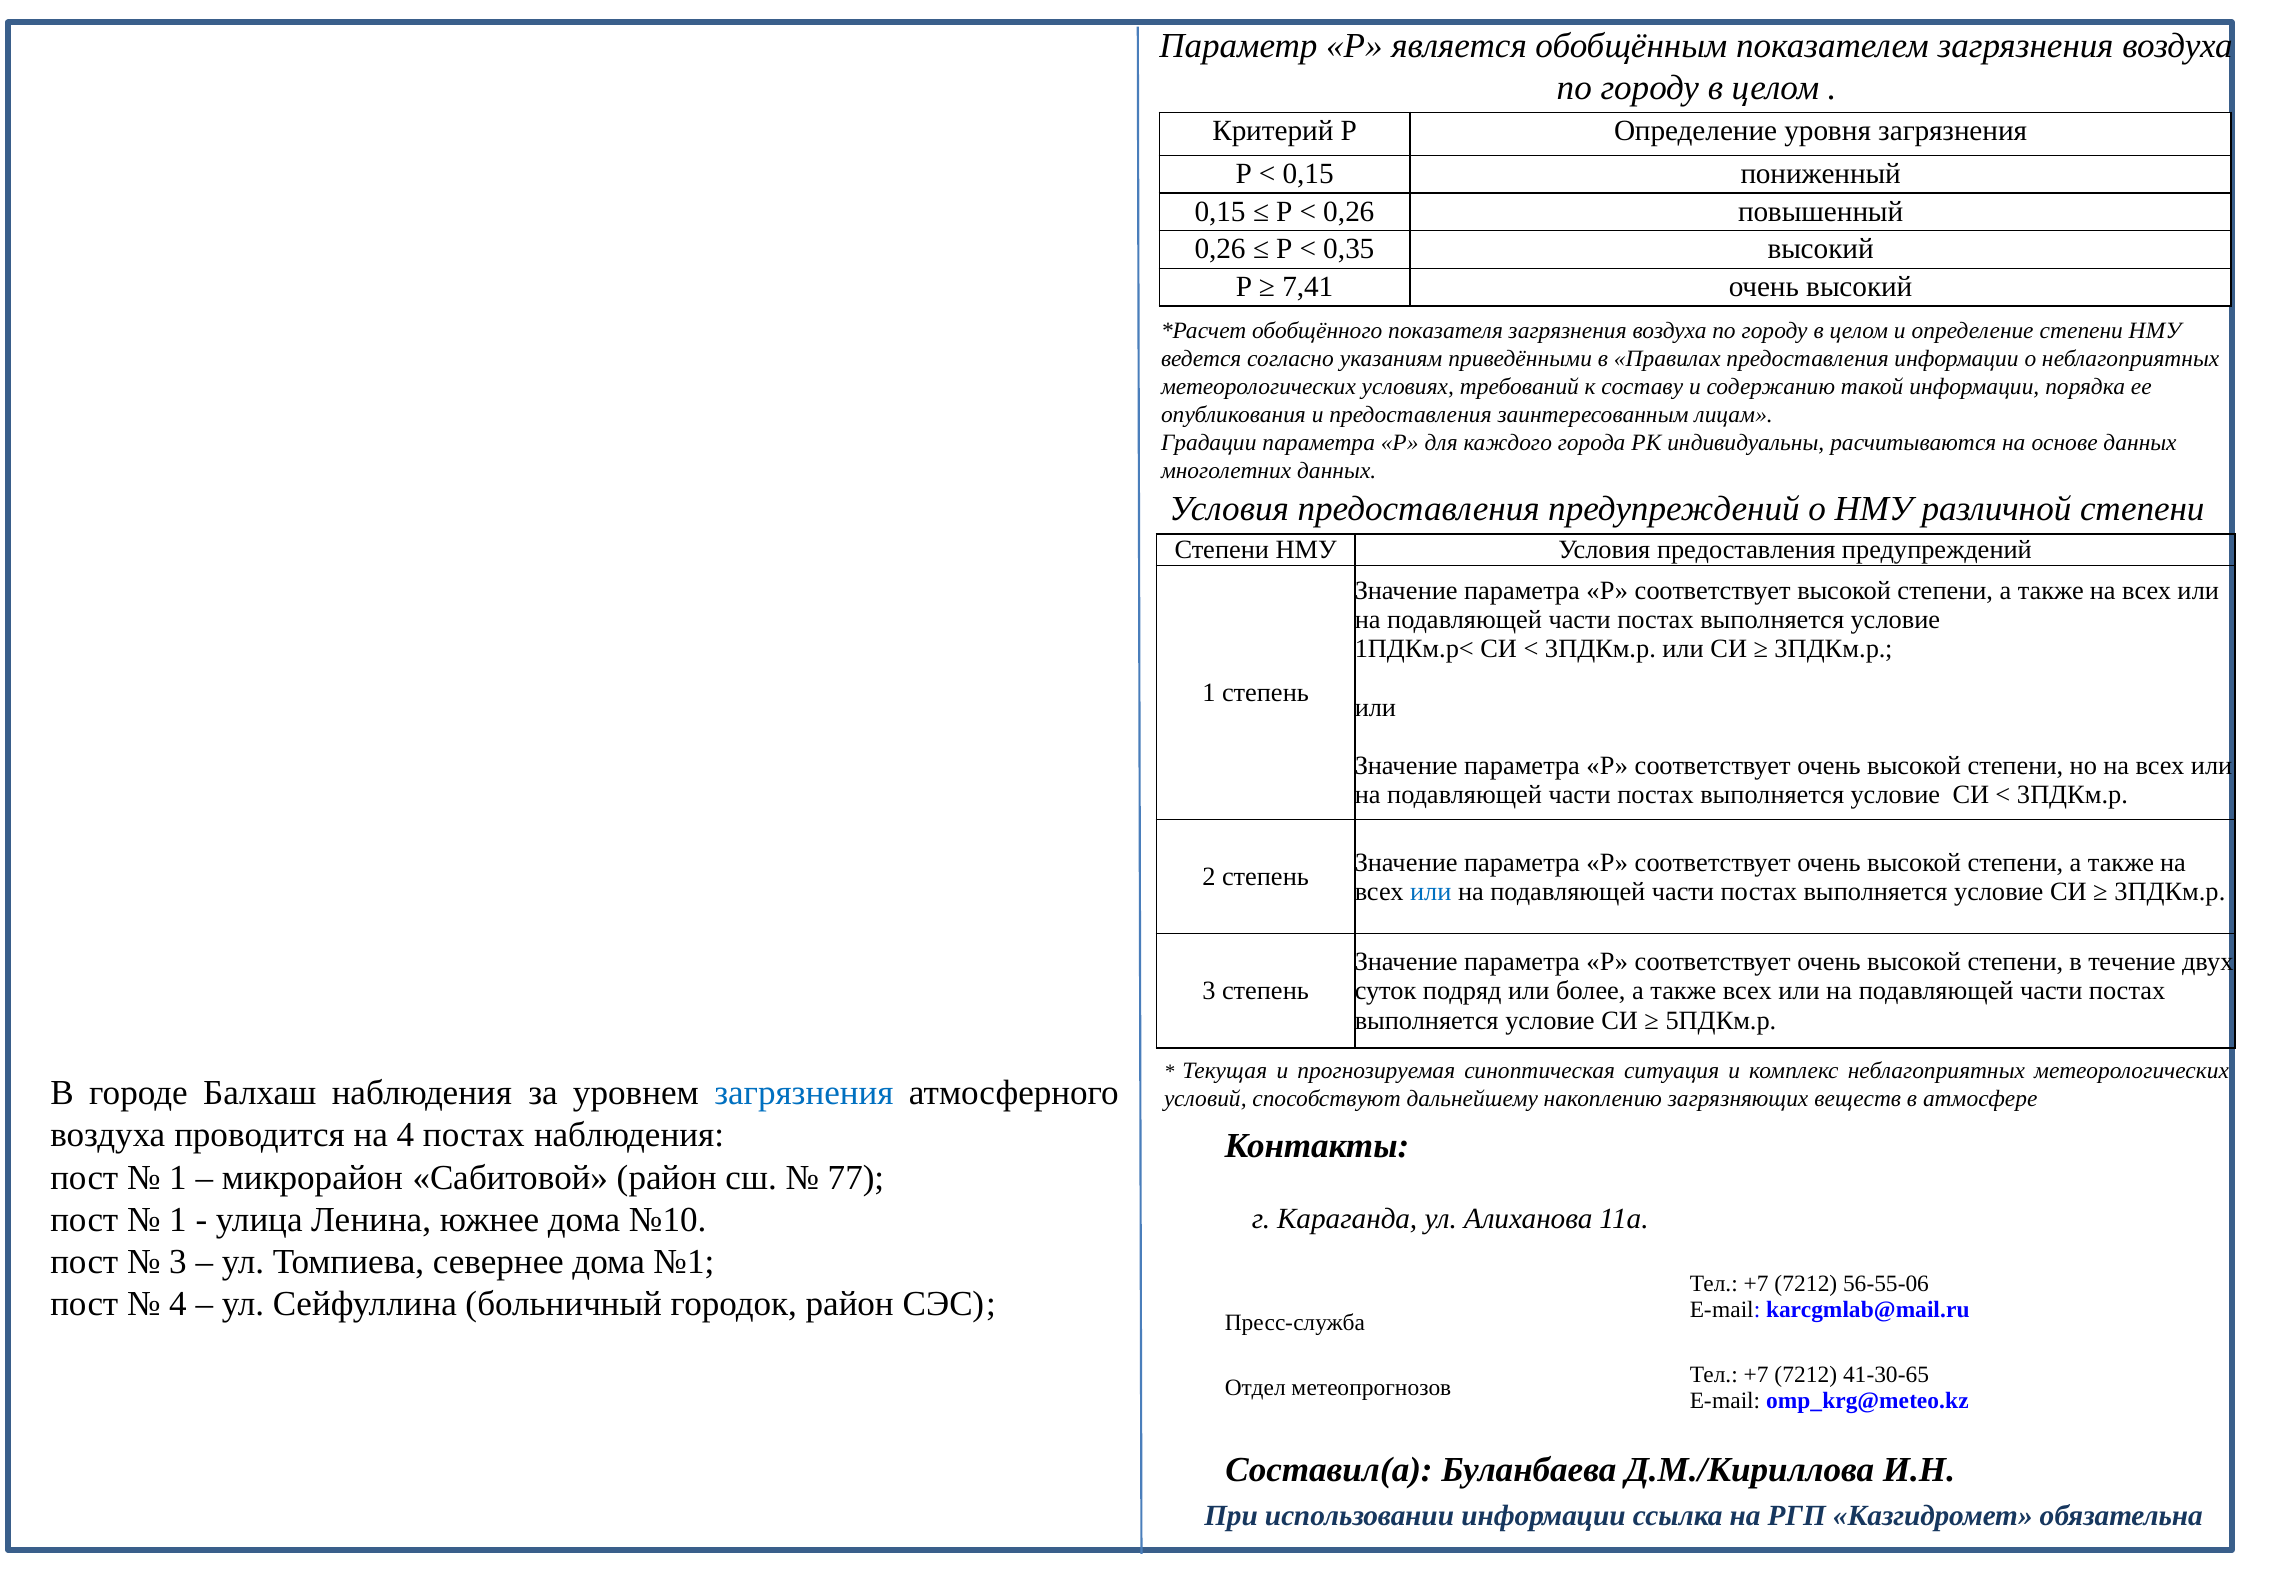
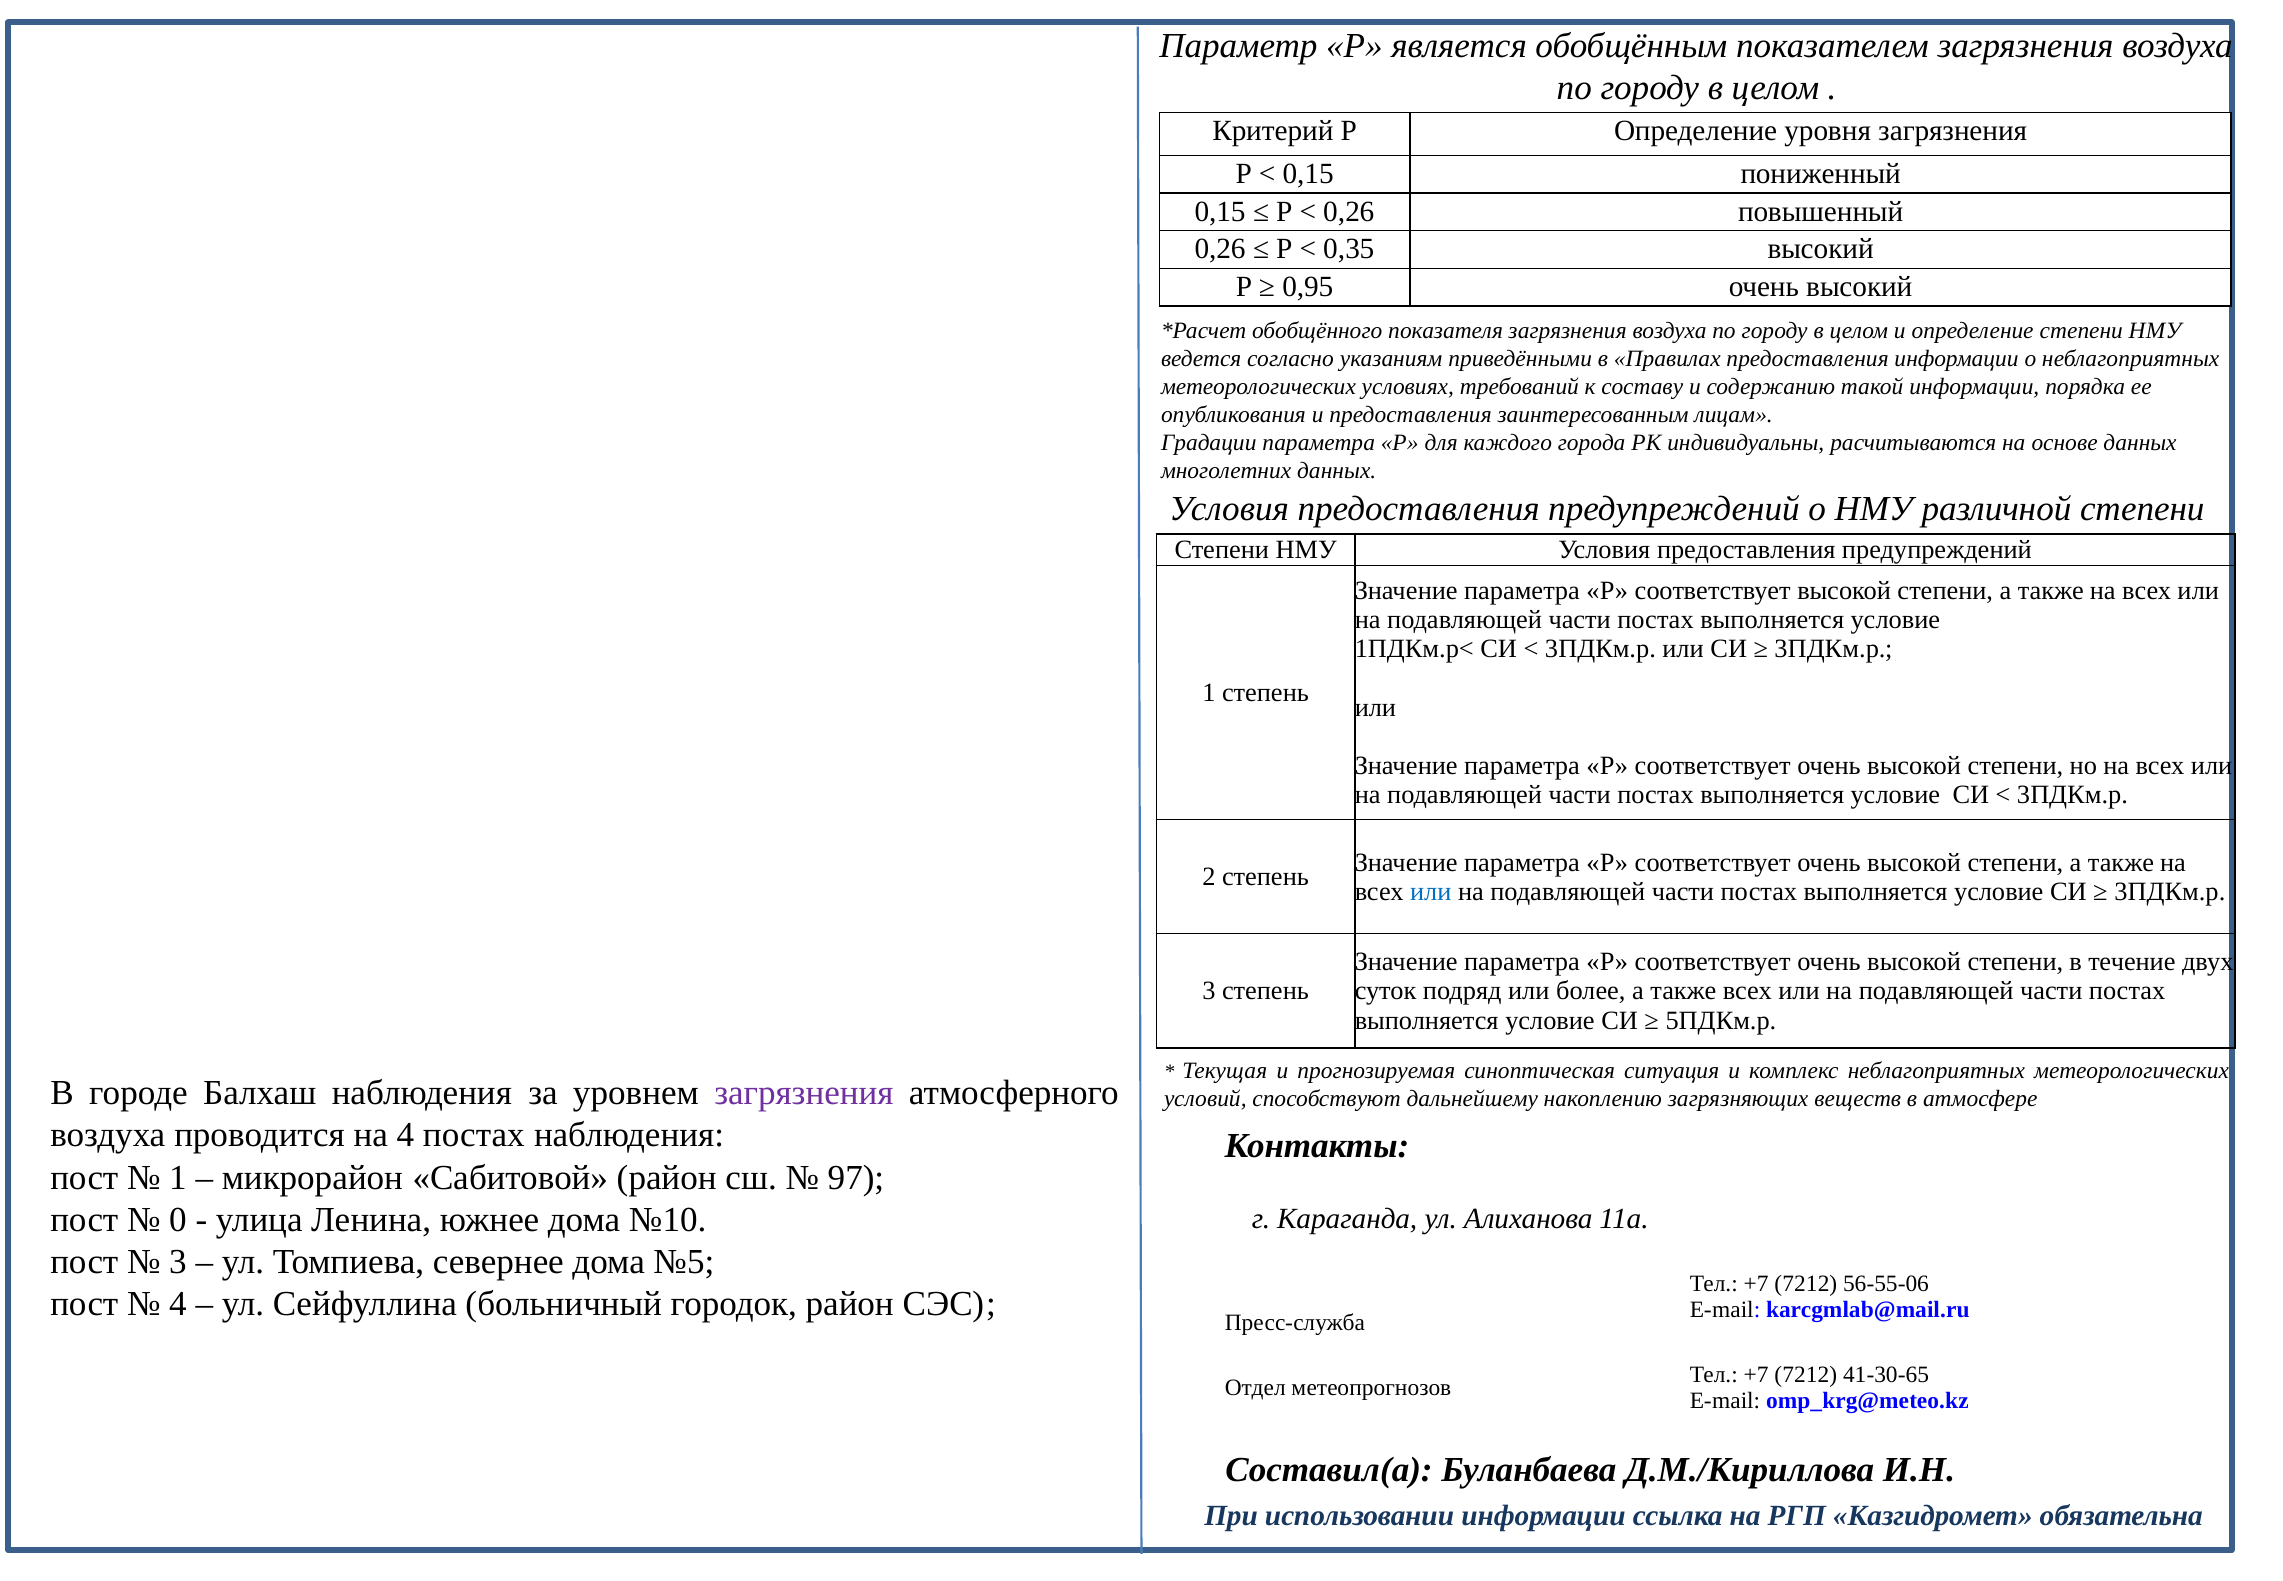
7,41: 7,41 -> 0,95 (1308, 287)
загрязнения colour: blue -> purple (804, 1093)
77: 77 -> 97 (856, 1177)
1: 1 -> 0 (178, 1219)
№1: №1 -> №5 (684, 1261)
